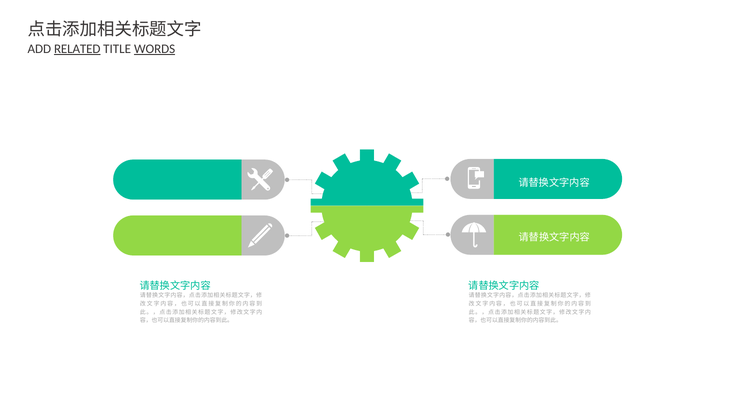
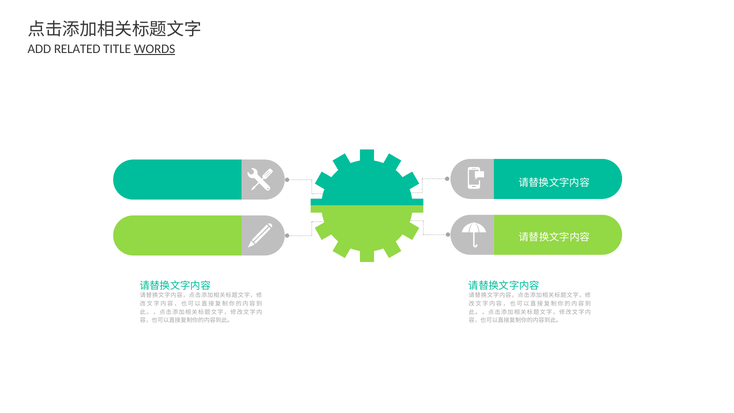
RELATED underline: present -> none (77, 49)
